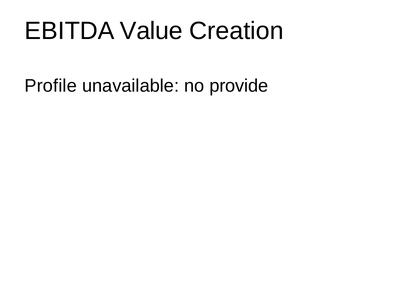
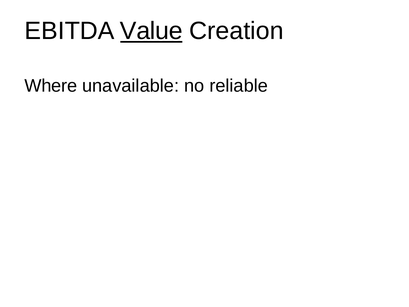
Value underline: none -> present (151, 31)
Profile: Profile -> Where (51, 86)
provide: provide -> reliable (239, 86)
